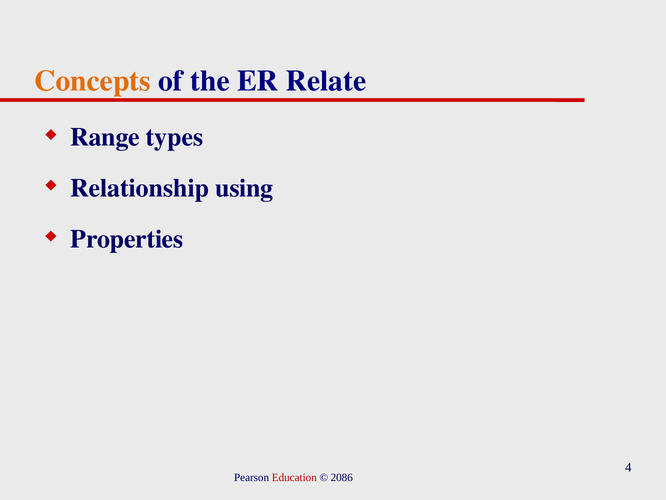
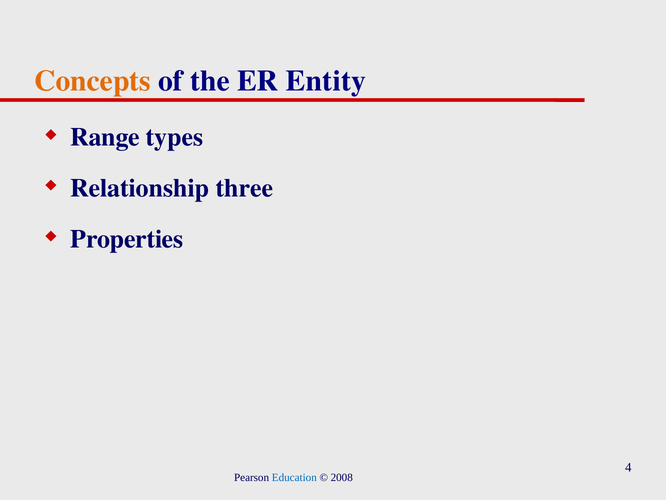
Relate: Relate -> Entity (326, 81)
using: using -> three (244, 188)
Education colour: red -> blue (294, 477)
2086: 2086 -> 2008 (342, 477)
